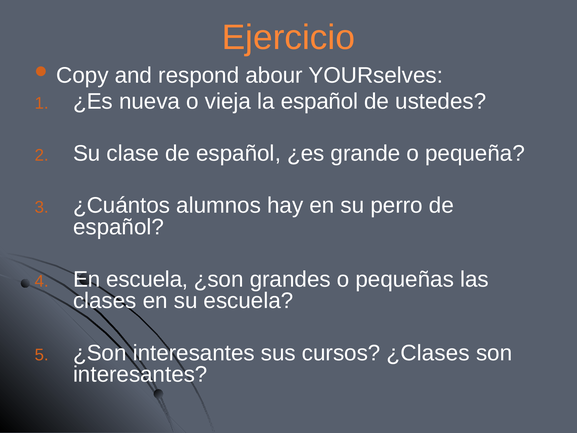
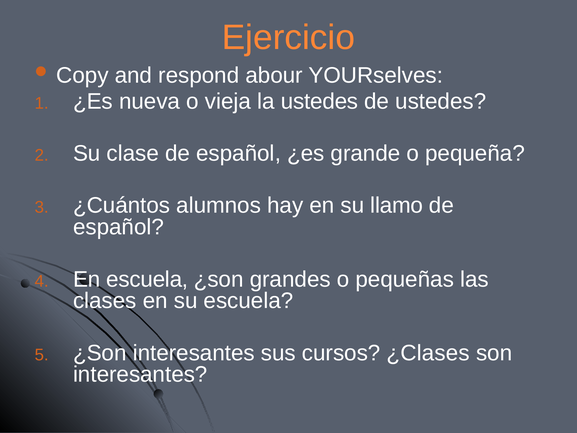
la español: español -> ustedes (319, 101)
perro: perro -> llamo (397, 205)
